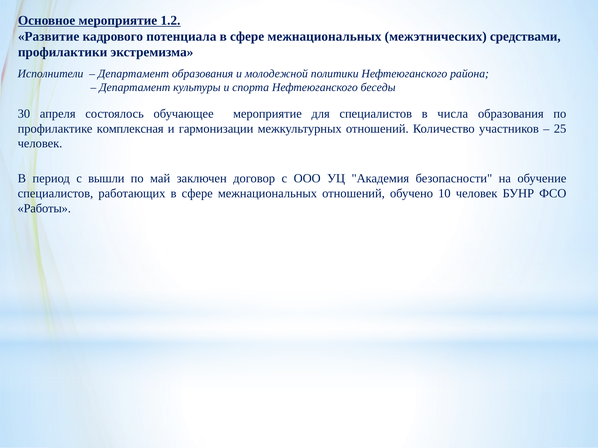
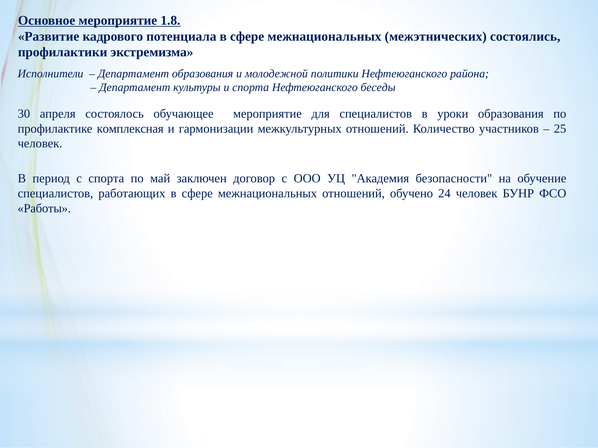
1.2: 1.2 -> 1.8 (170, 20)
средствами: средствами -> состоялись (525, 36)
числа: числа -> уроки (453, 114)
с вышли: вышли -> спорта (106, 179)
10: 10 -> 24 (444, 194)
